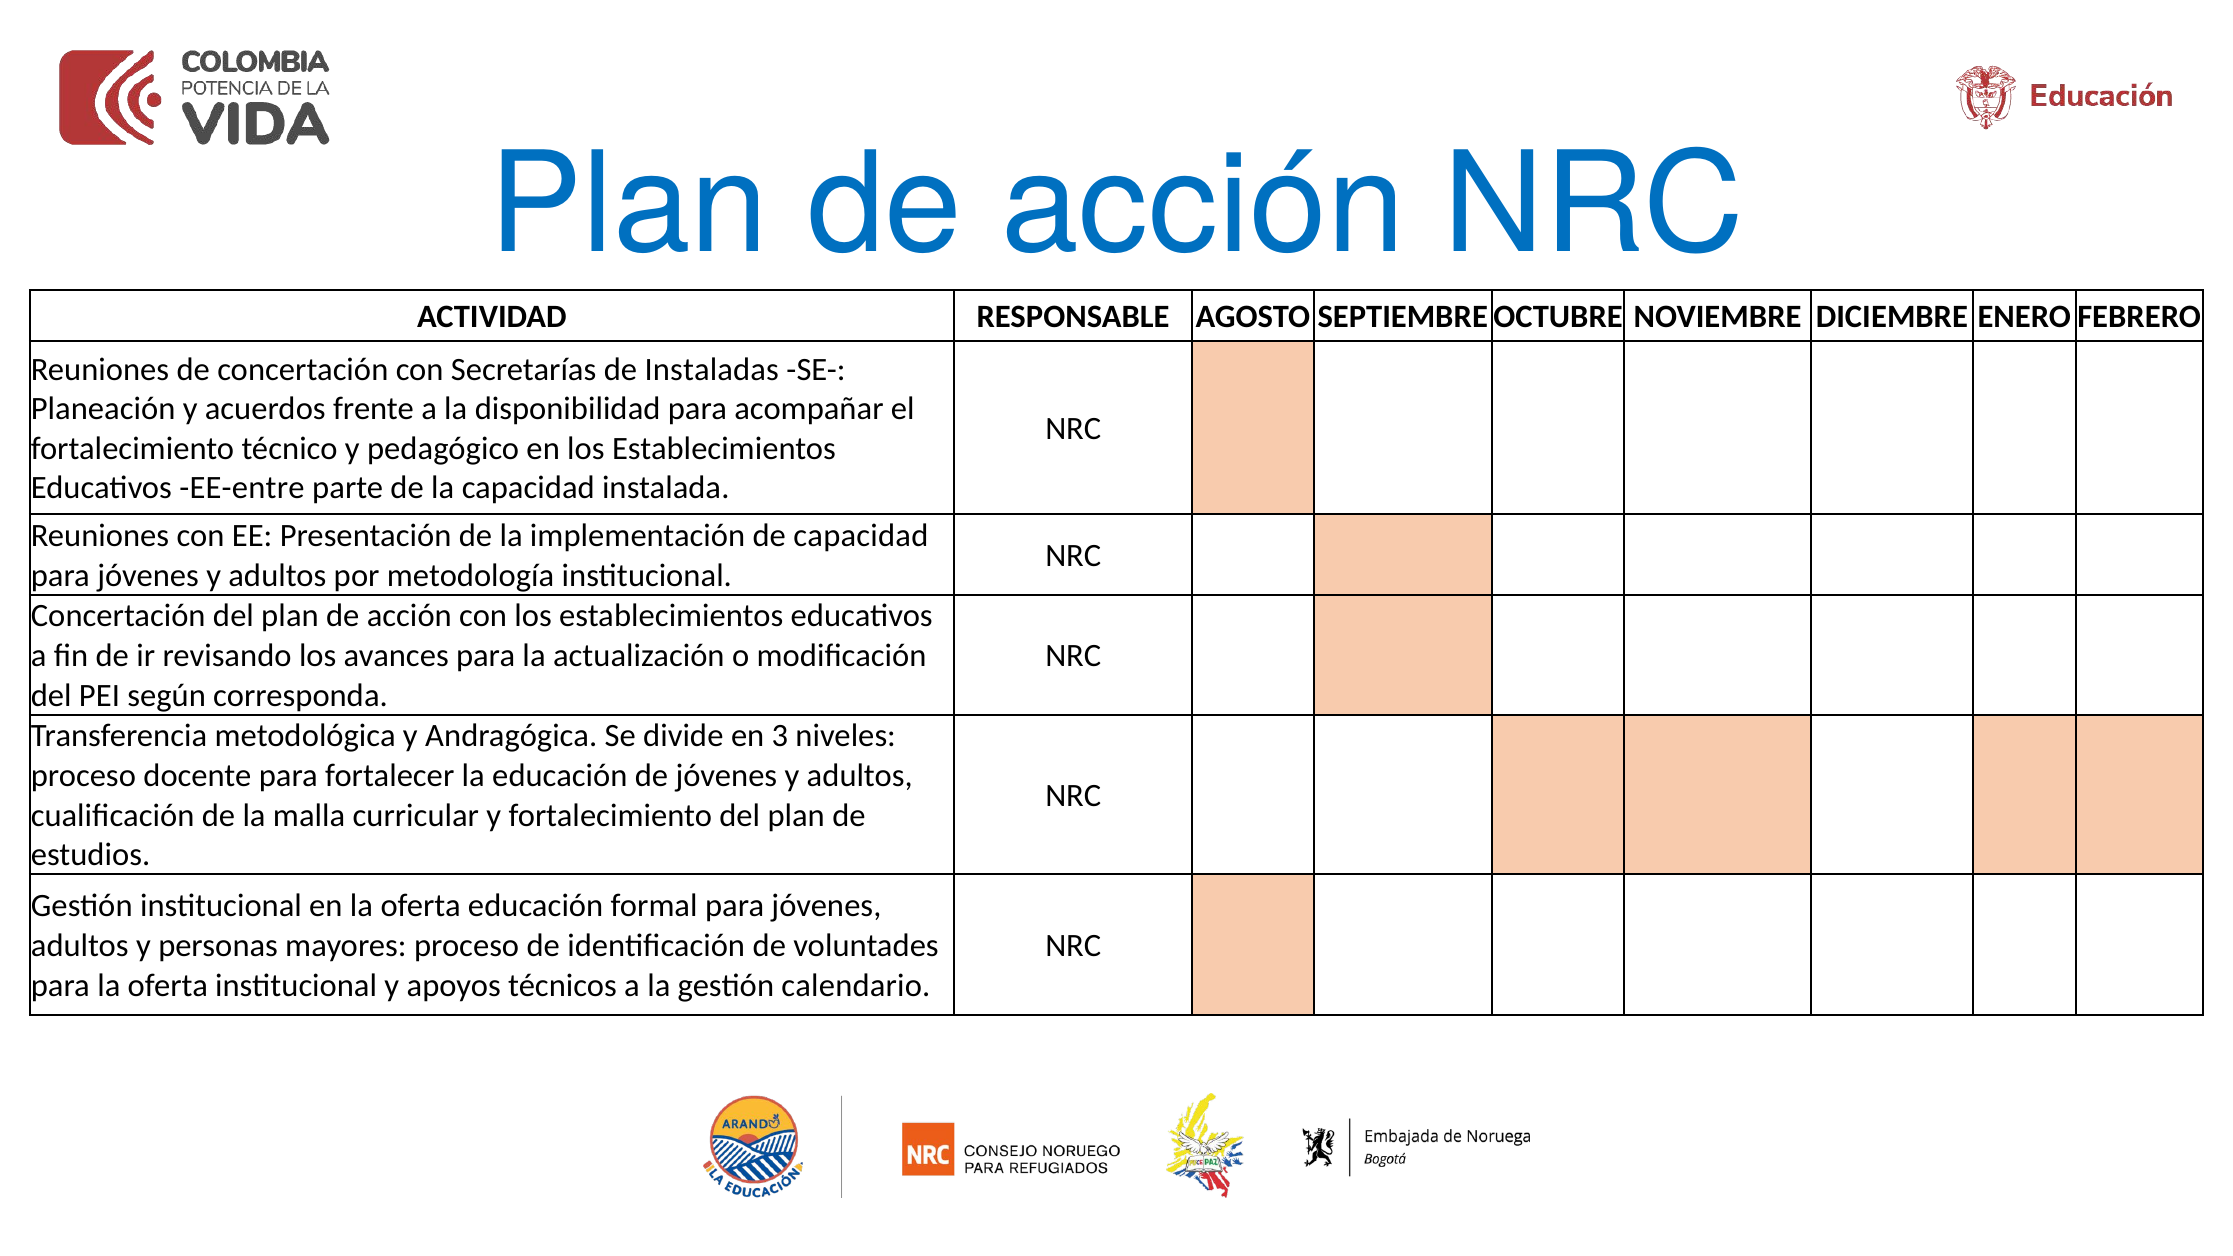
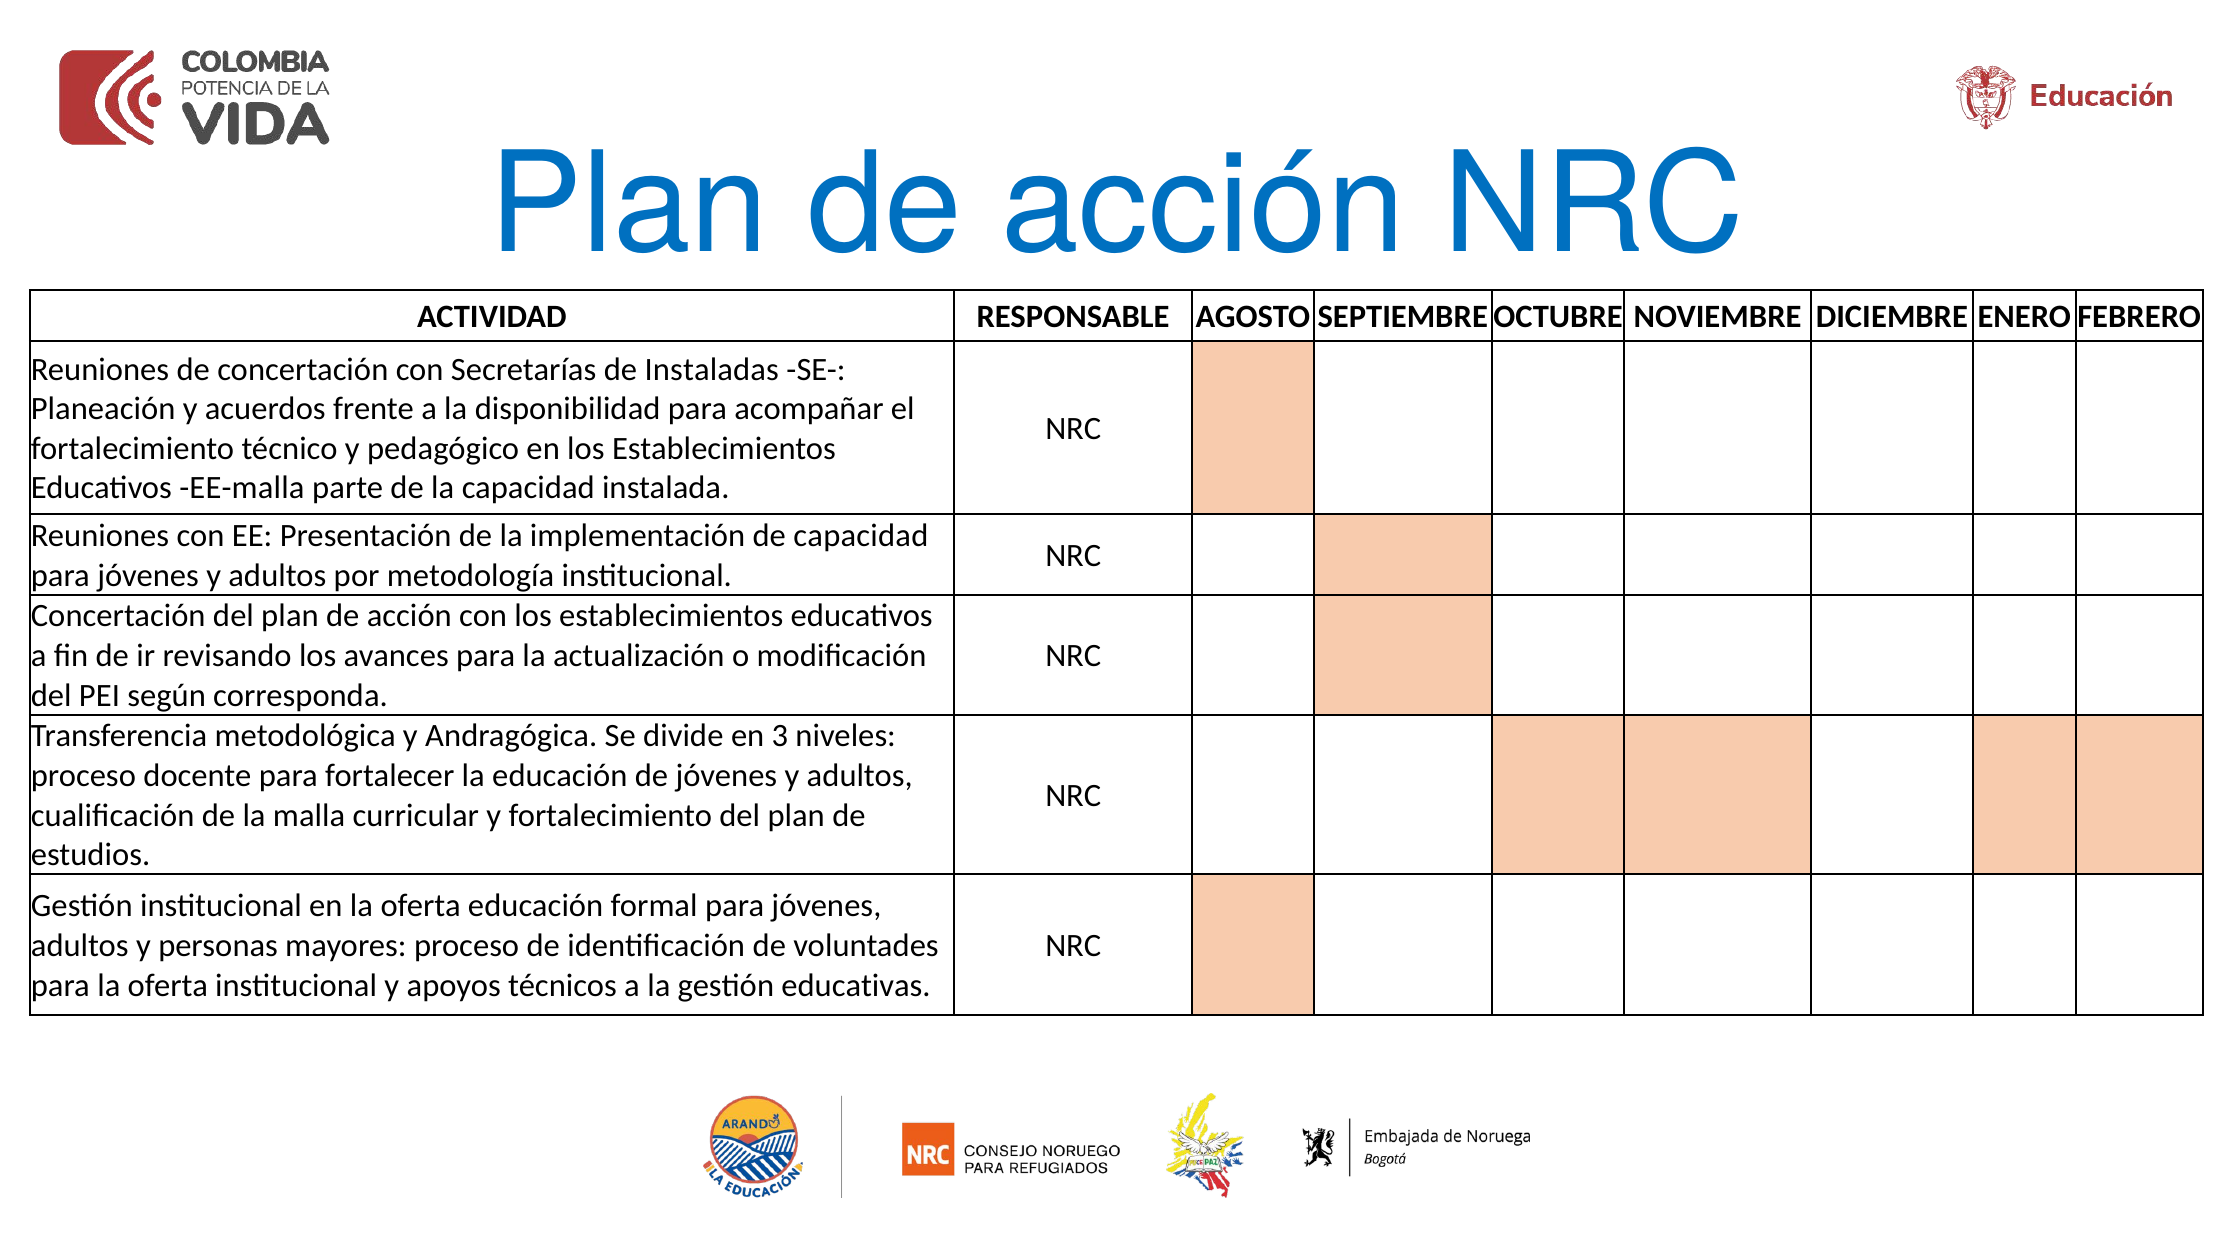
EE-entre: EE-entre -> EE-malla (242, 488)
calendario: calendario -> educativas (856, 986)
